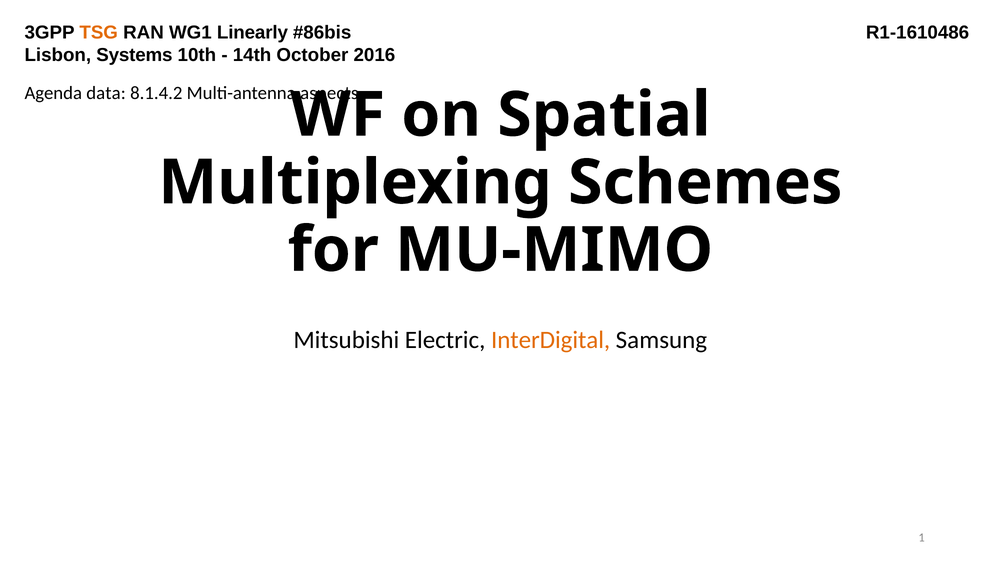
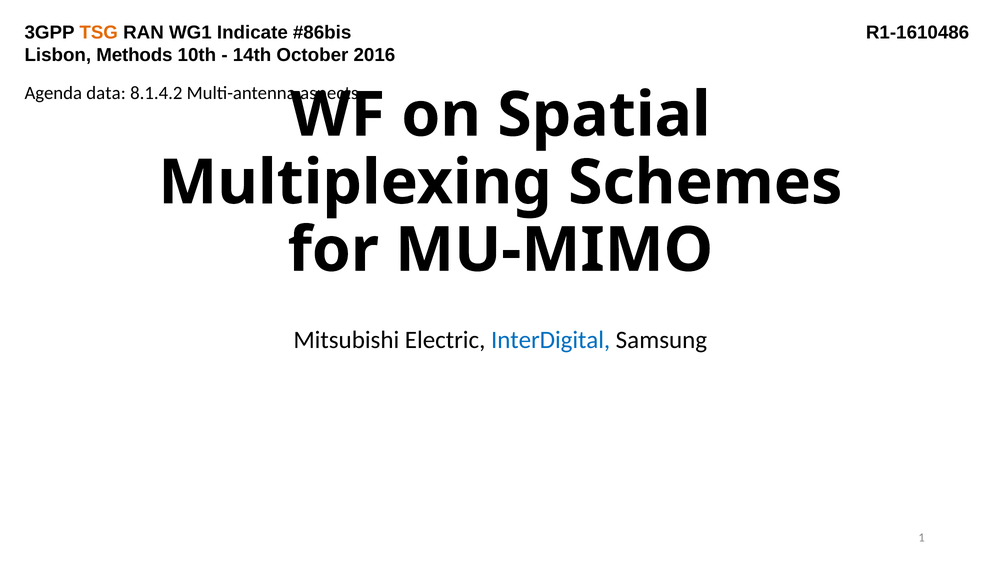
Linearly: Linearly -> Indicate (252, 33)
Systems: Systems -> Methods (134, 55)
InterDigital colour: orange -> blue (551, 340)
